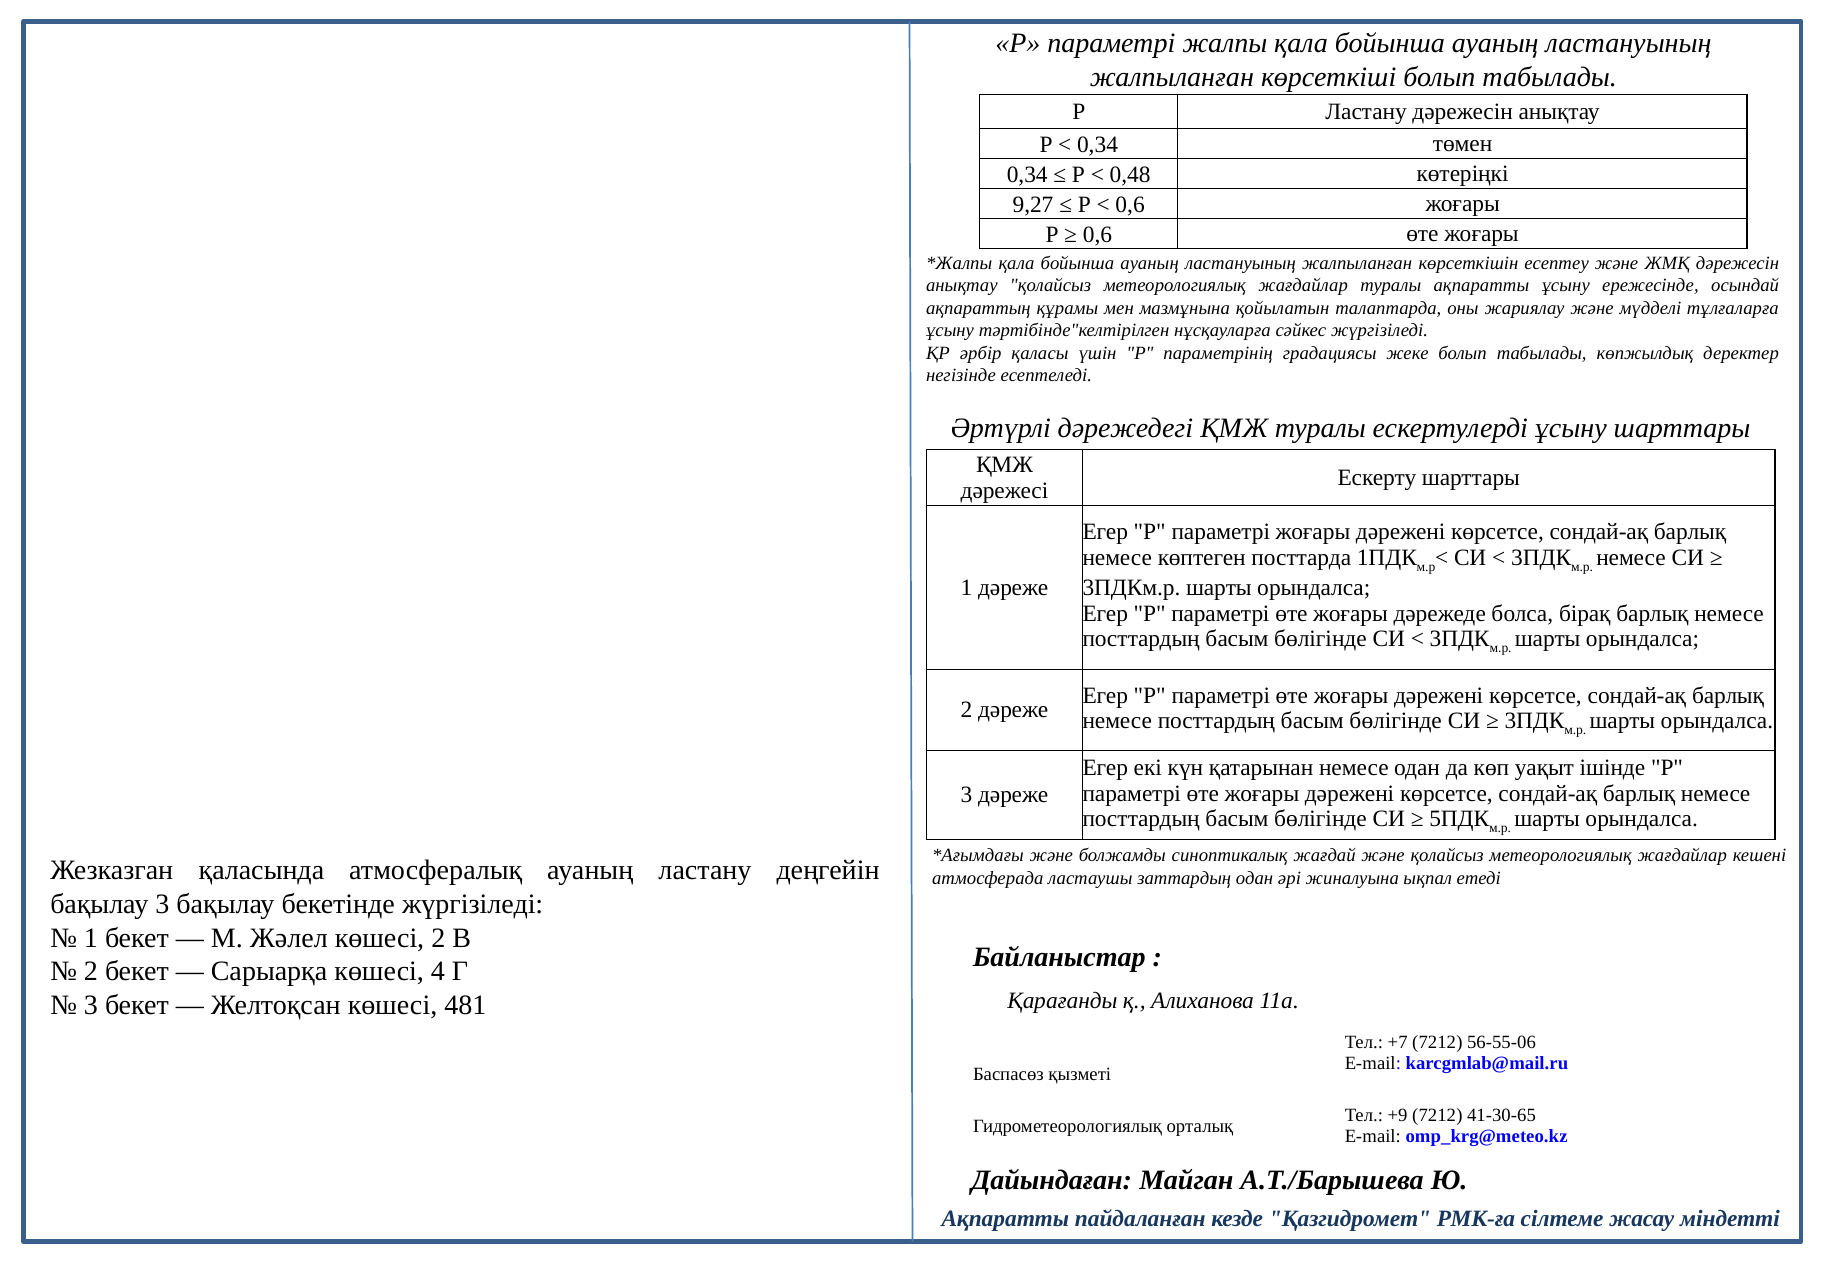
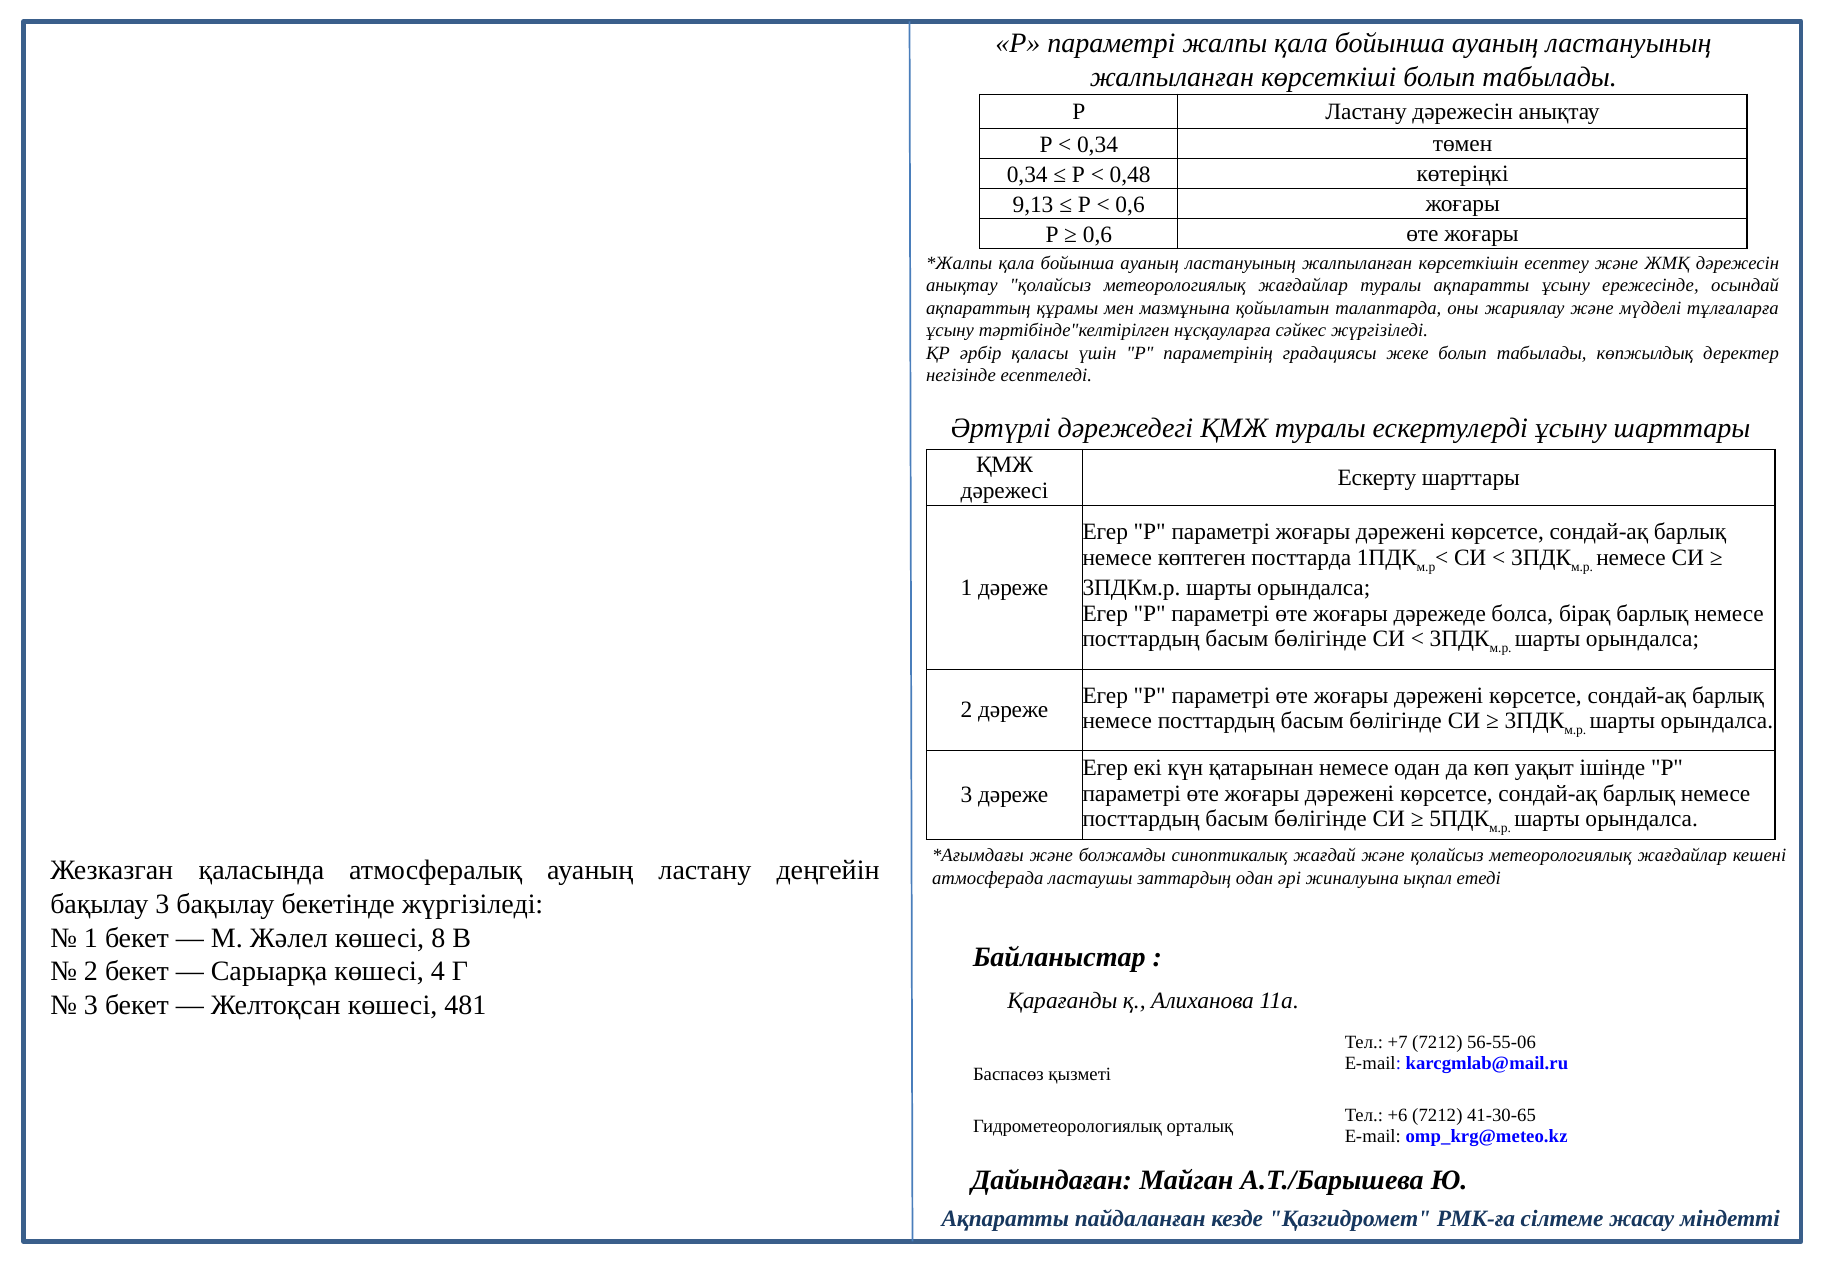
9,27: 9,27 -> 9,13 (1033, 205)
көшесі 2: 2 -> 8 (438, 938)
+9: +9 -> +6 (1398, 1116)
